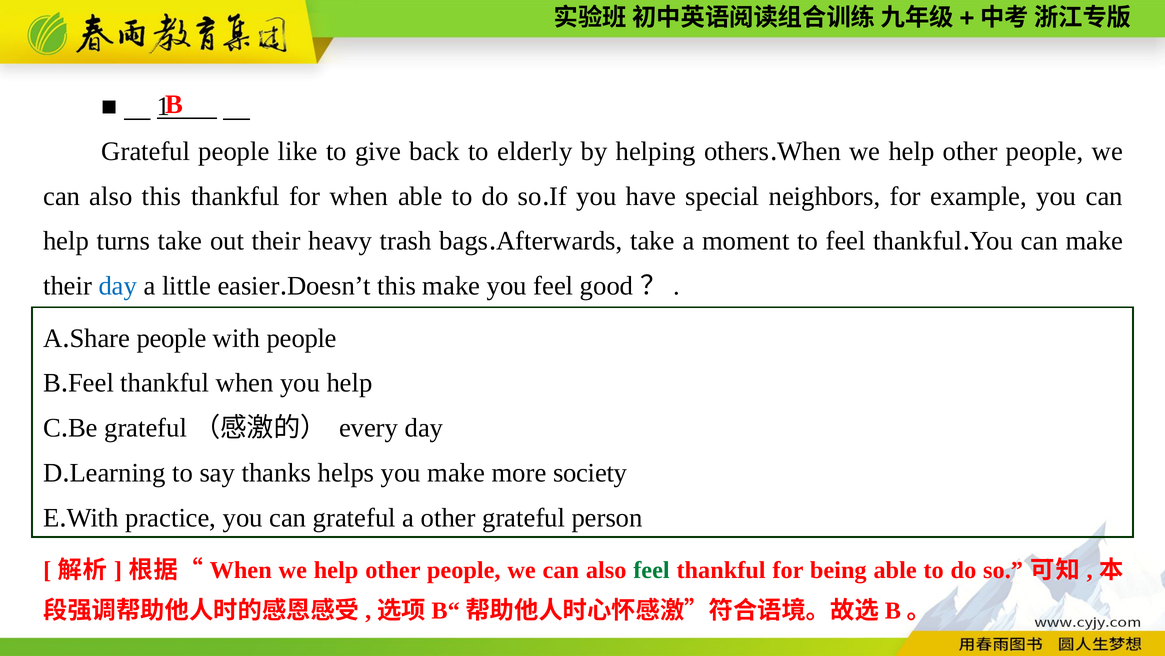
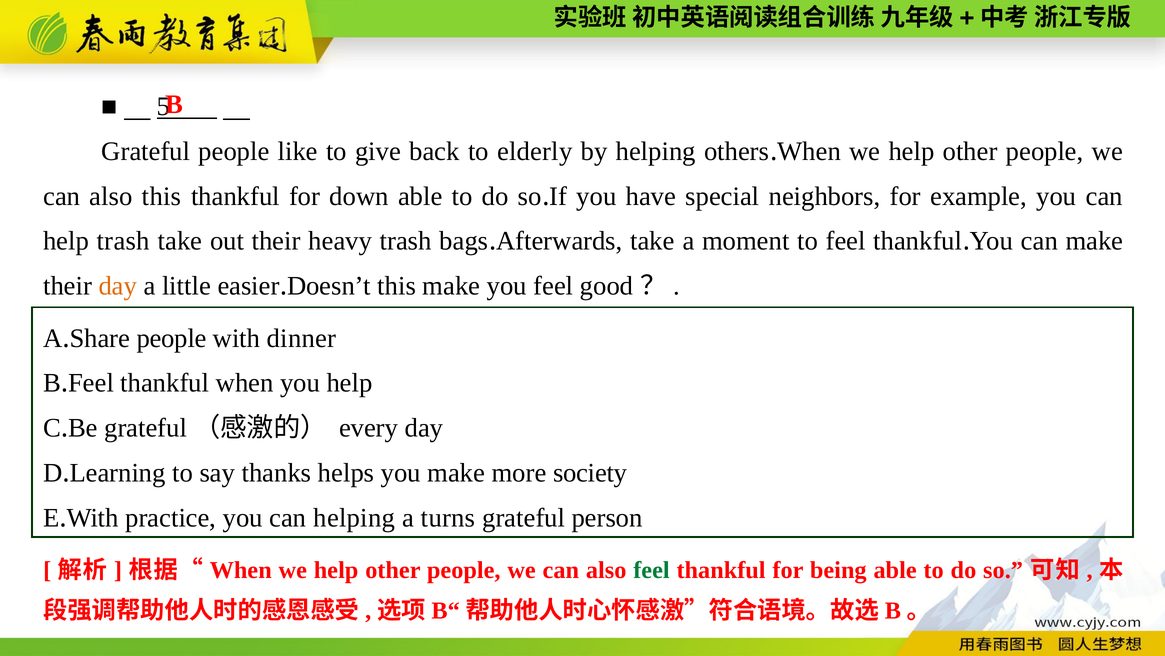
1: 1 -> 5 (164, 106)
for when: when -> down (359, 196)
help turns: turns -> trash (123, 241)
day colour: blue -> orange (118, 286)
with people: people -> dinner (302, 338)
can grateful: grateful -> helping (354, 517)
a other: other -> turns (448, 517)
